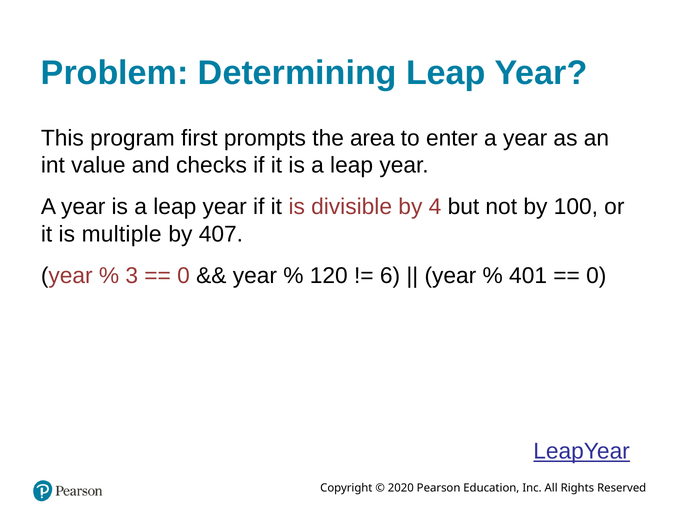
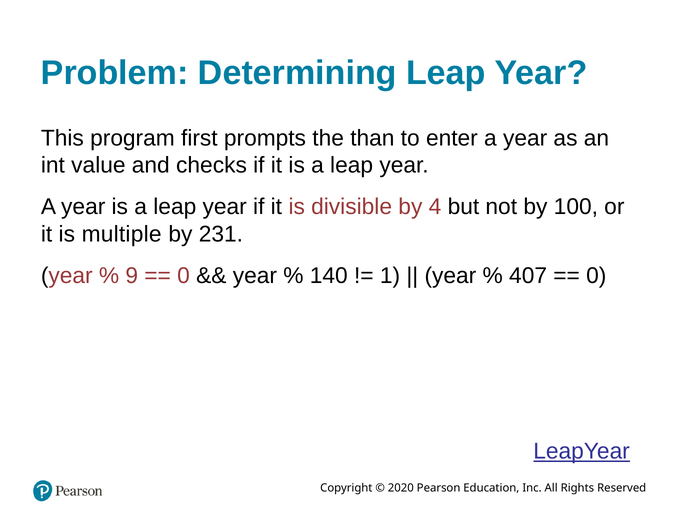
area: area -> than (372, 138)
407: 407 -> 231 (221, 234)
3: 3 -> 9 (132, 275)
120: 120 -> 140 (329, 275)
6: 6 -> 1 (390, 275)
401: 401 -> 407 (528, 275)
